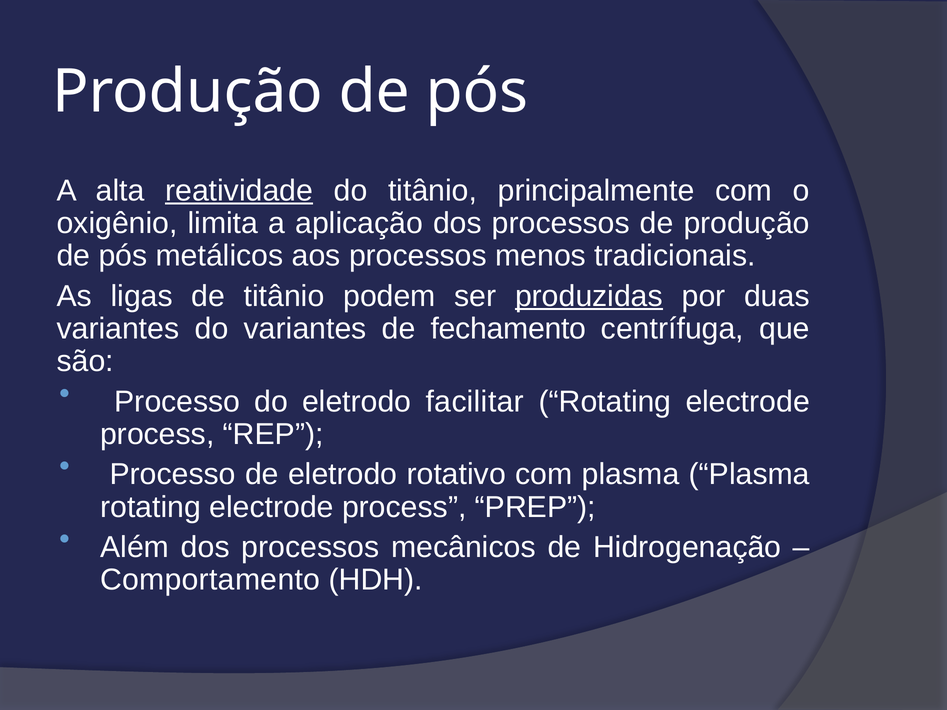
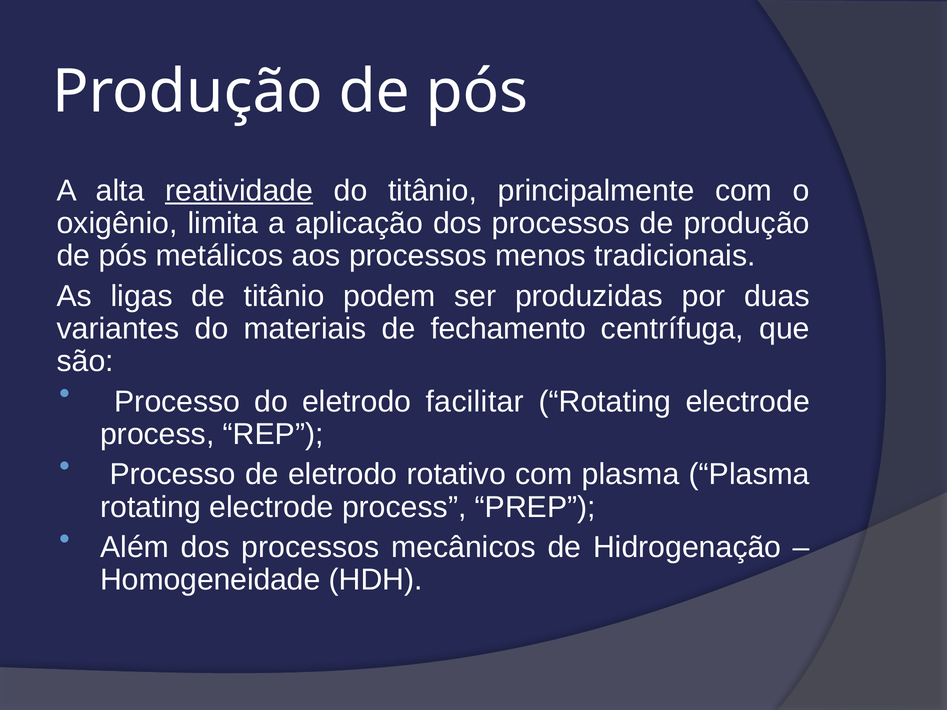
produzidas underline: present -> none (589, 296)
do variantes: variantes -> materiais (305, 329)
Comportamento: Comportamento -> Homogeneidade (210, 580)
